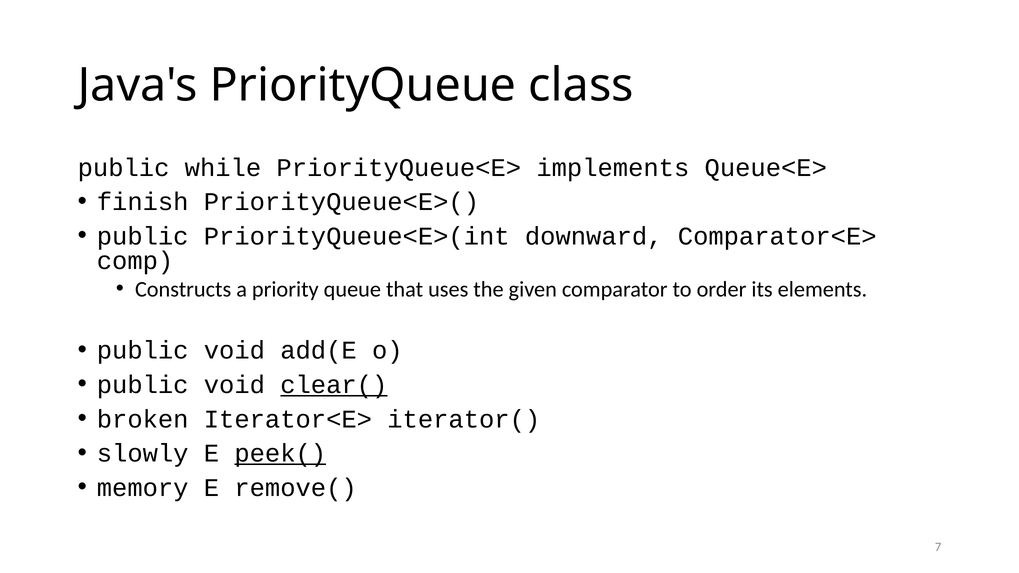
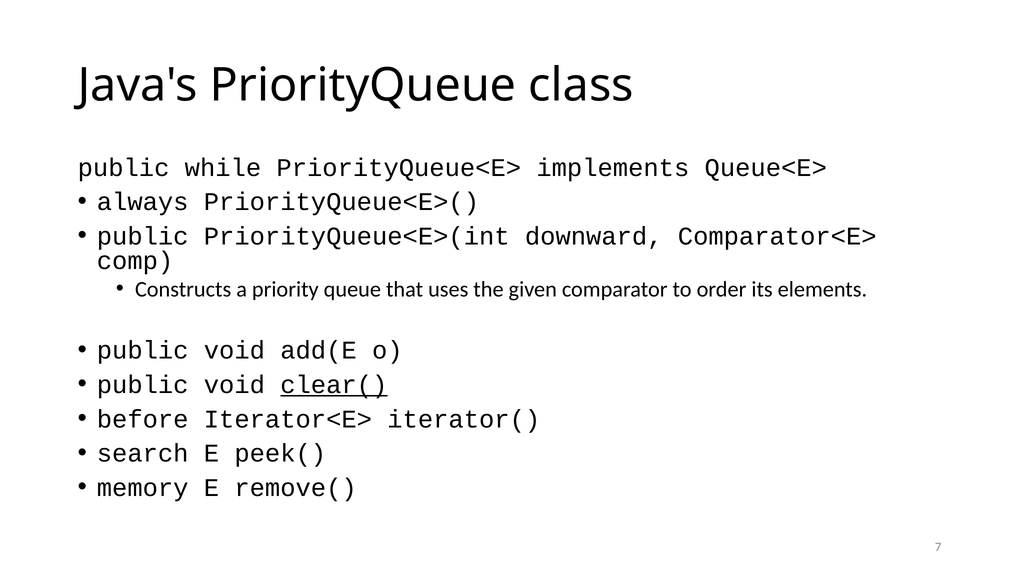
finish: finish -> always (143, 202)
broken: broken -> before (143, 419)
slowly: slowly -> search (143, 454)
peek( underline: present -> none (280, 454)
